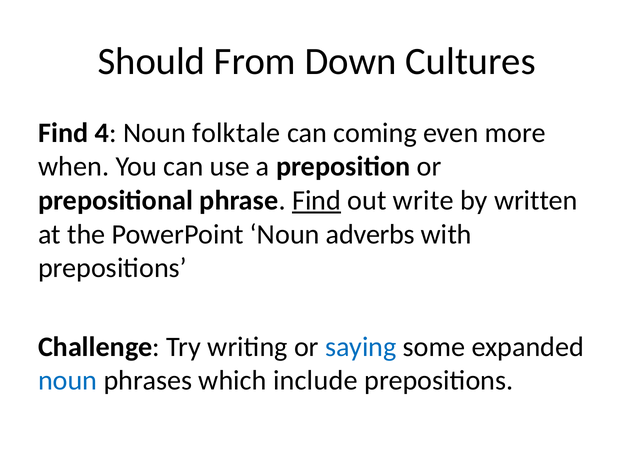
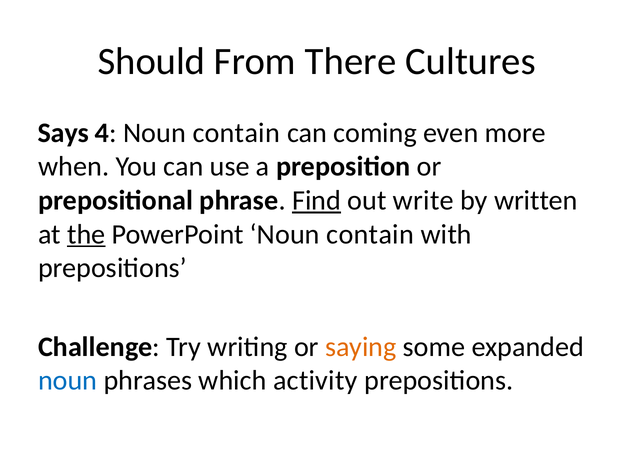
Down: Down -> There (350, 61)
Find: Find -> Says (63, 133)
4 Noun folktale: folktale -> contain (236, 133)
the underline: none -> present (86, 234)
PowerPoint Noun adverbs: adverbs -> contain (370, 234)
saying colour: blue -> orange (361, 347)
include: include -> activity (315, 381)
